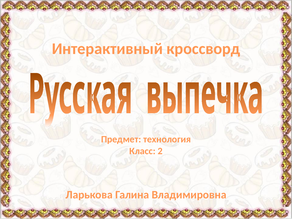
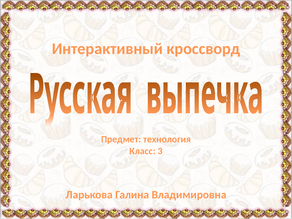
2: 2 -> 3 (160, 151)
